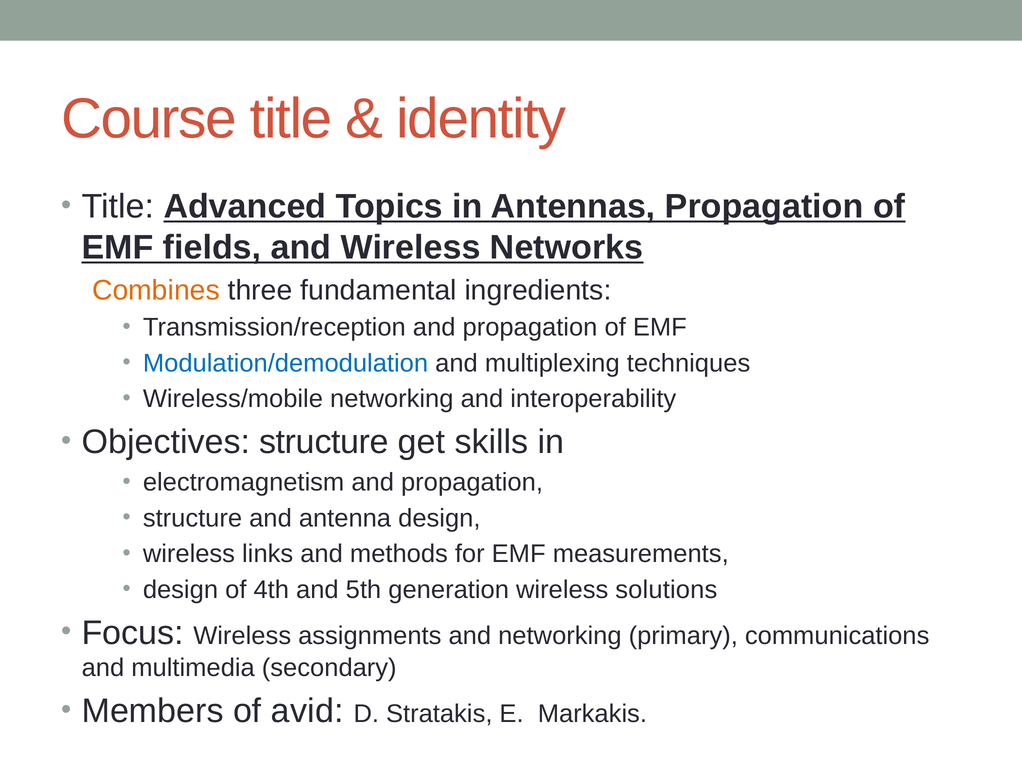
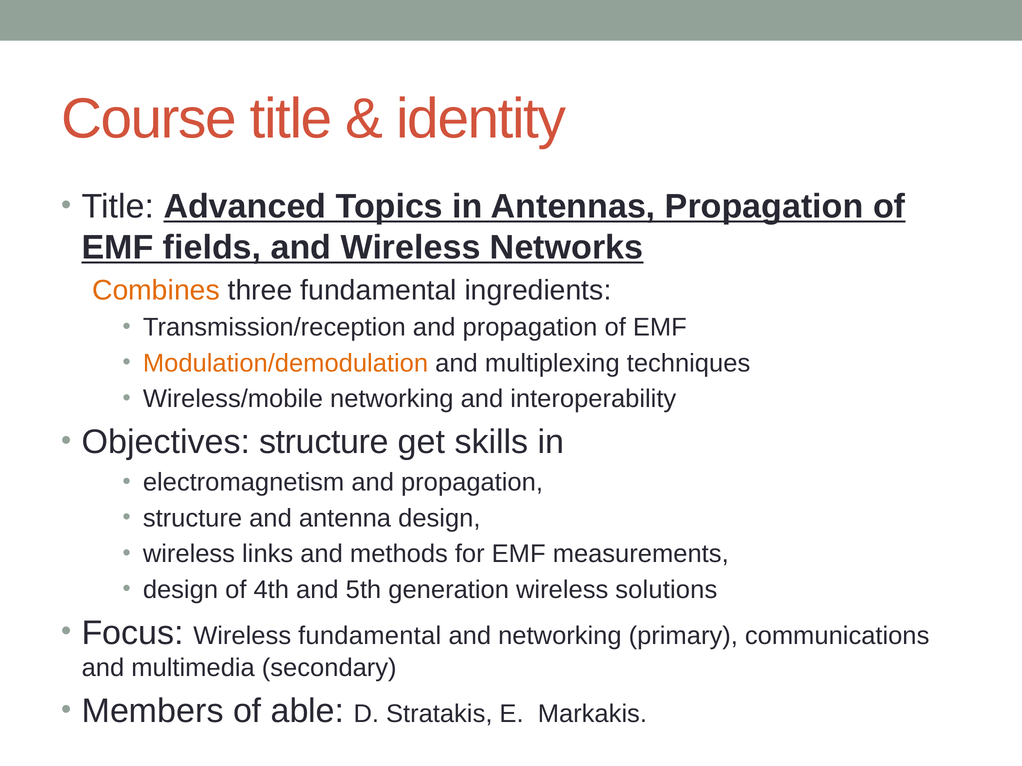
Modulation/demodulation colour: blue -> orange (286, 363)
Wireless assignments: assignments -> fundamental (370, 636)
avid: avid -> able (307, 712)
